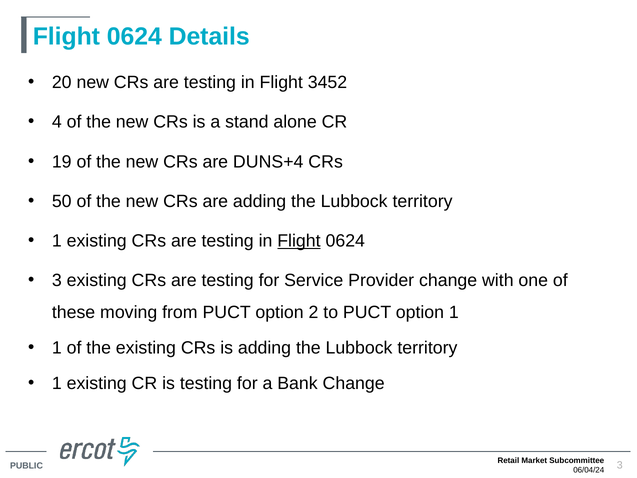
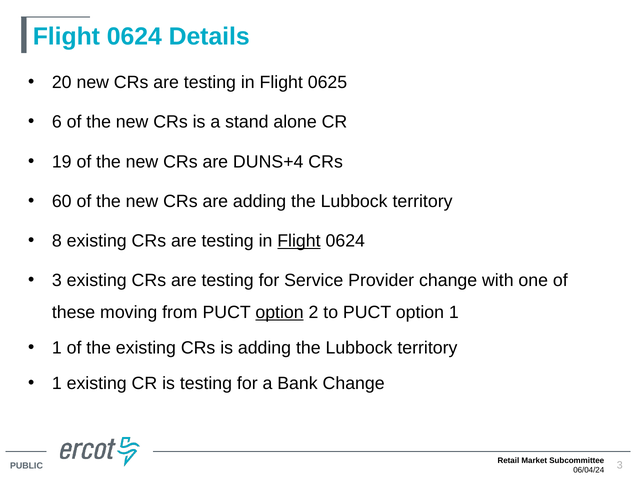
3452: 3452 -> 0625 (328, 82)
4: 4 -> 6 (57, 122)
50: 50 -> 60 (62, 201)
1: 1 -> 8 (57, 241)
option underline: none -> present (280, 312)
